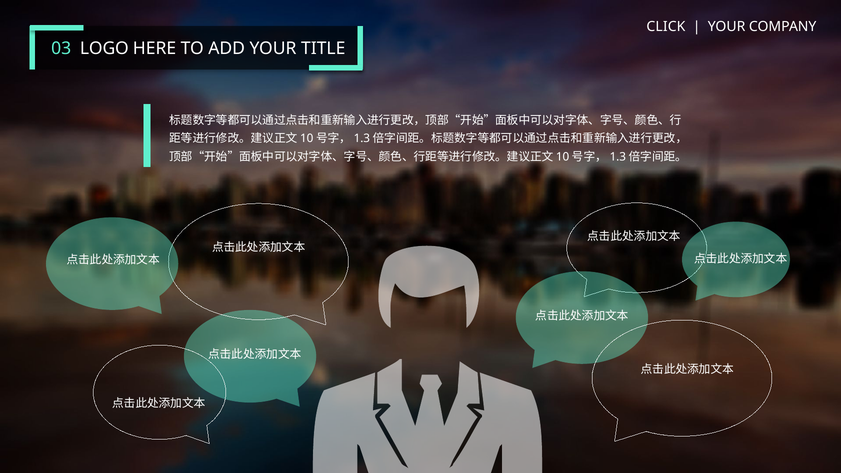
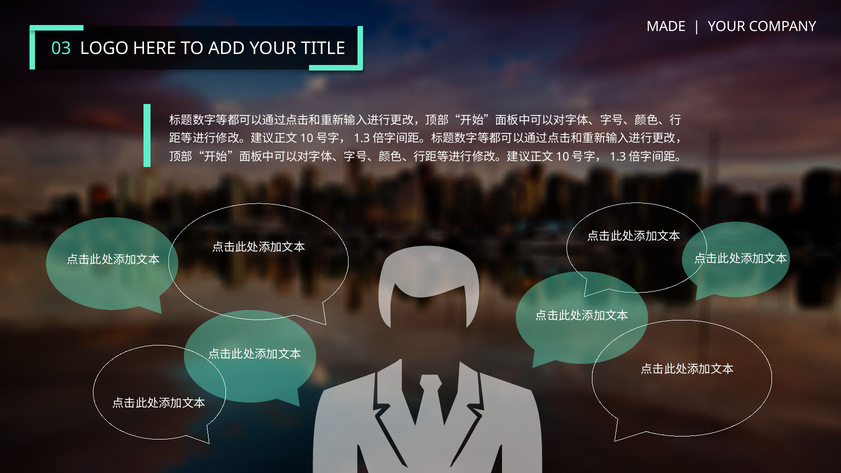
CLICK: CLICK -> MADE (666, 27)
